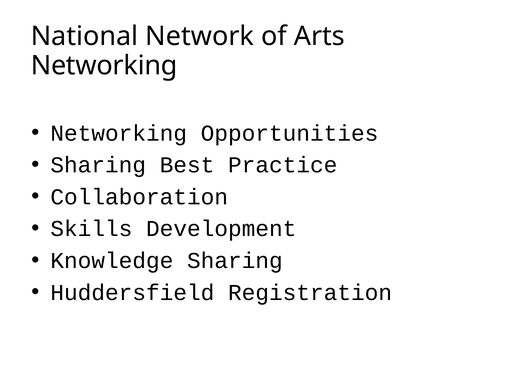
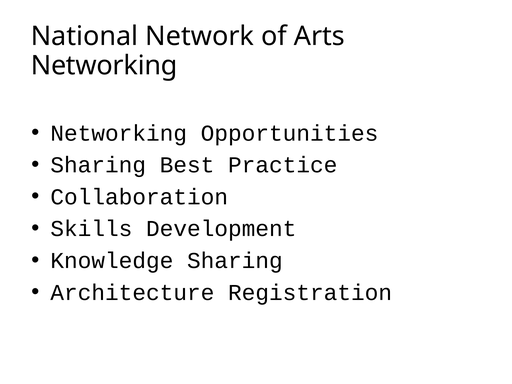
Huddersfield: Huddersfield -> Architecture (132, 293)
